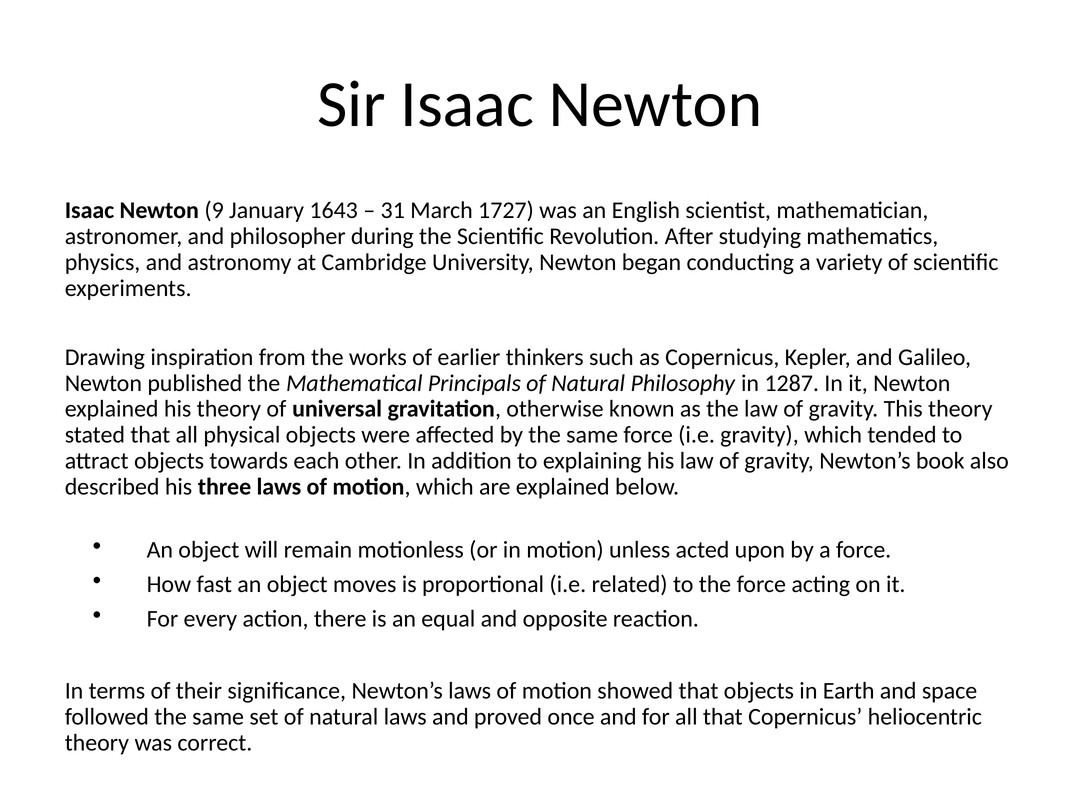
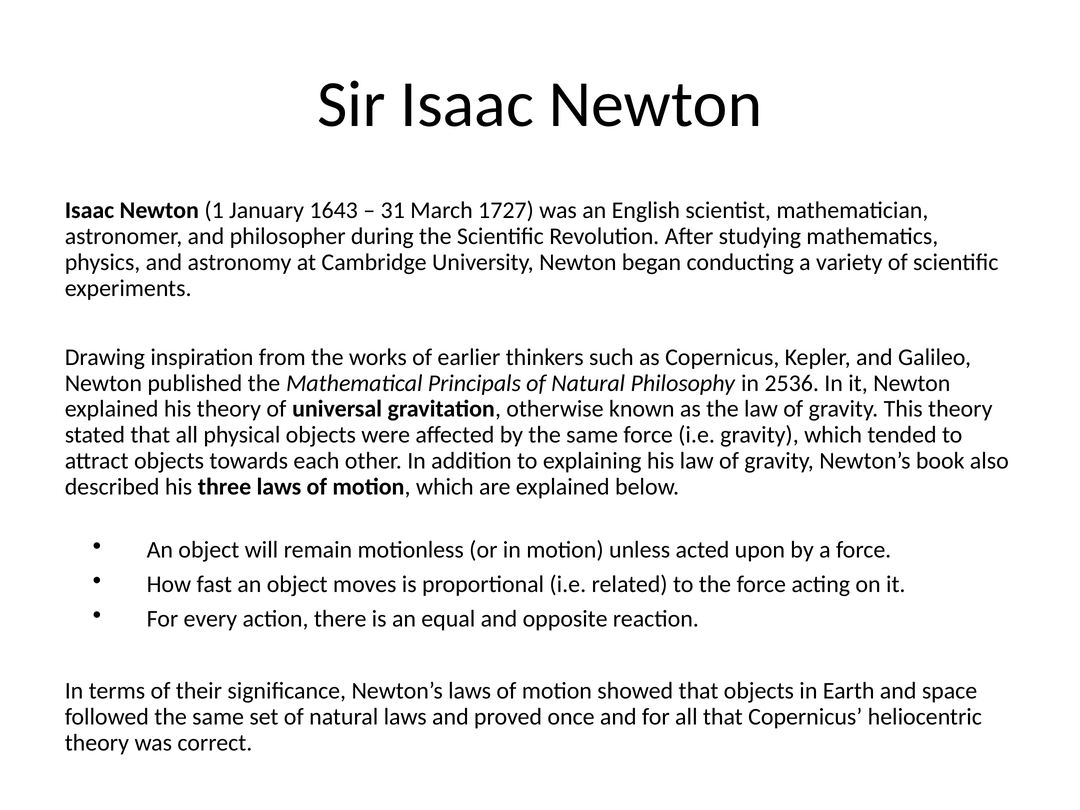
9: 9 -> 1 (214, 210)
1287: 1287 -> 2536 (792, 383)
